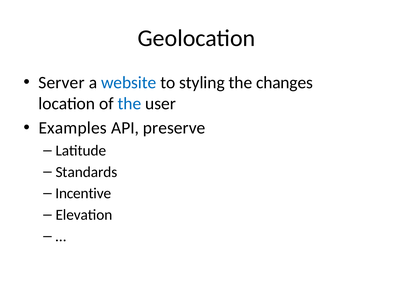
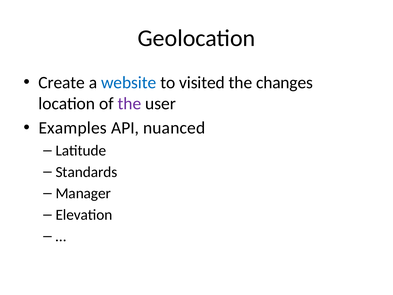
Server: Server -> Create (62, 82)
styling: styling -> visited (202, 82)
the colour: blue -> purple (129, 103)
preserve: preserve -> nuanced (174, 128)
Incentive: Incentive -> Manager (83, 193)
